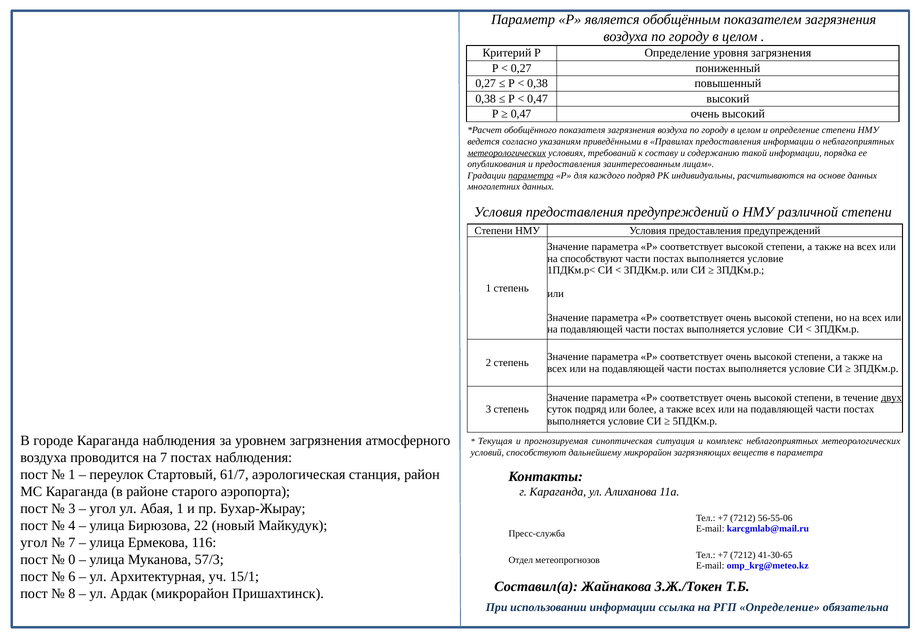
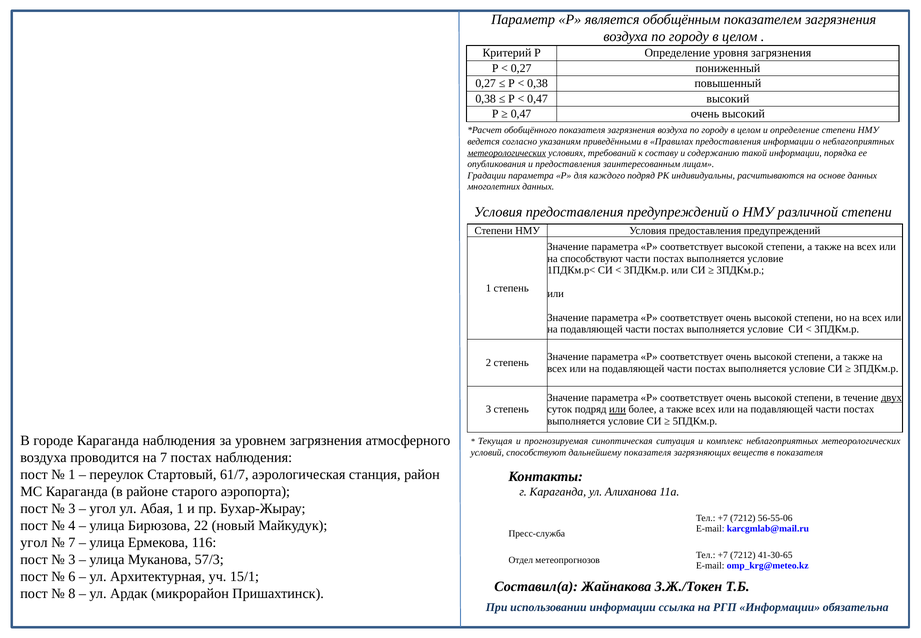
параметра underline: present -> none (531, 175)
или underline: none -> present (617, 409)
дальнейшему микрорайон: микрорайон -> показателя (648, 452)
в параметра: параметра -> показателя (800, 452)
0: 0 -> 3 (72, 559)
РГП Определение: Определение -> Информации (780, 607)
